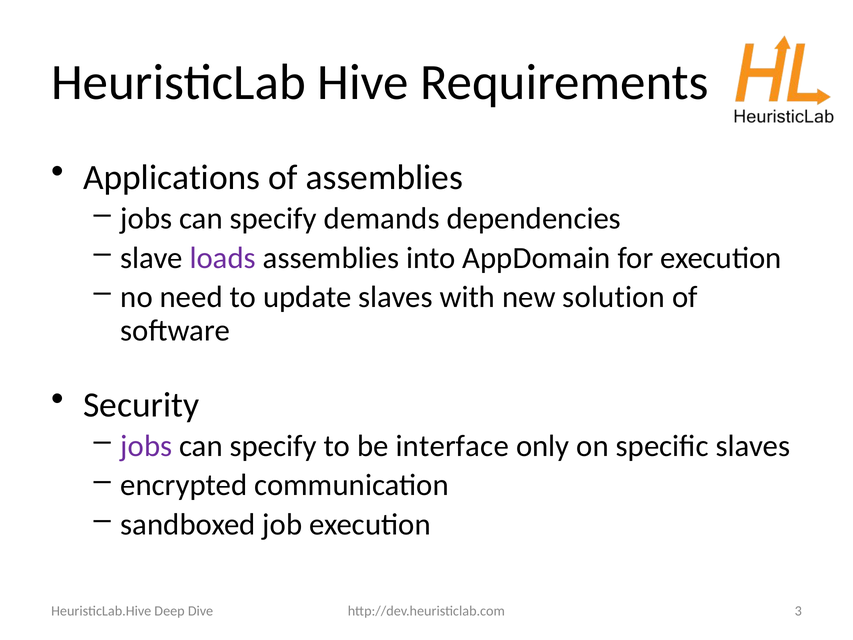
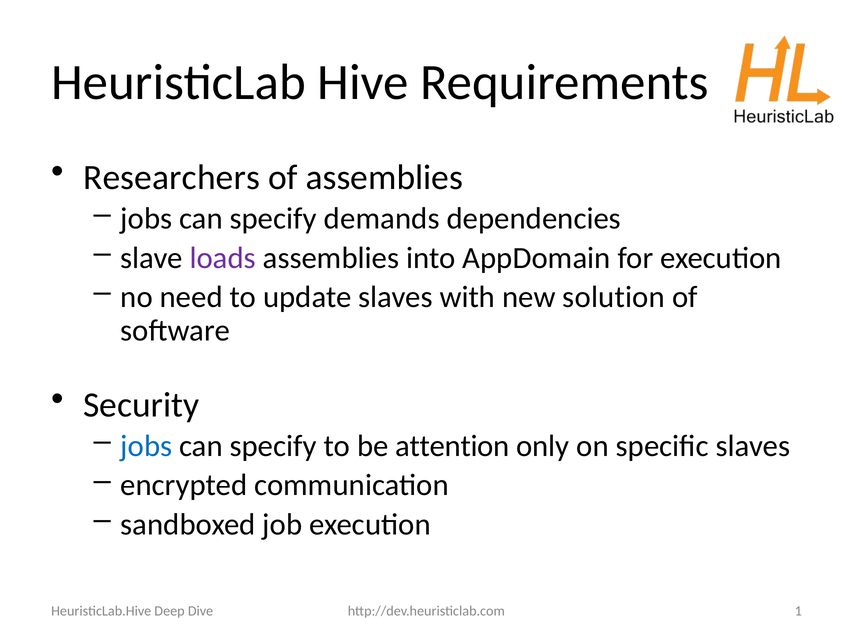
Applications: Applications -> Researchers (172, 177)
jobs colour: purple -> blue (146, 446)
interface: interface -> attention (452, 446)
3: 3 -> 1 (798, 611)
